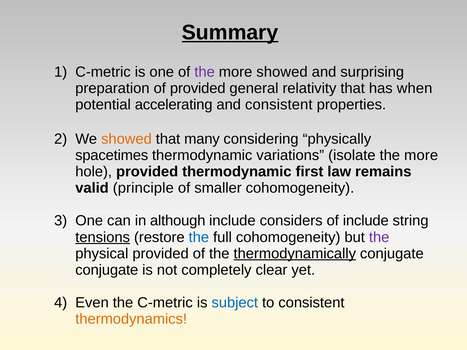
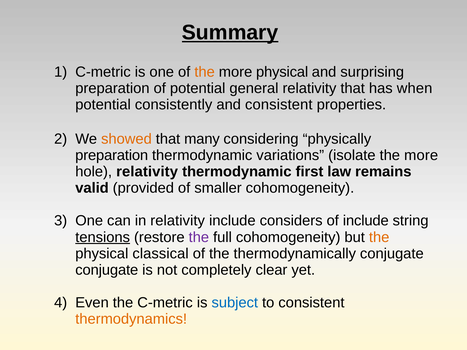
the colour: purple -> orange (205, 72)
more showed: showed -> physical (282, 72)
of provided: provided -> potential (198, 89)
accelerating: accelerating -> consistently (174, 105)
spacetimes: spacetimes -> preparation (112, 155)
hole provided: provided -> relativity (147, 172)
principle: principle -> provided (143, 188)
in although: although -> relativity (178, 221)
the colour: blue -> purple (199, 237)
the colour: purple -> orange (379, 237)
physical provided: provided -> classical (161, 254)
thermodynamically underline: present -> none (295, 254)
